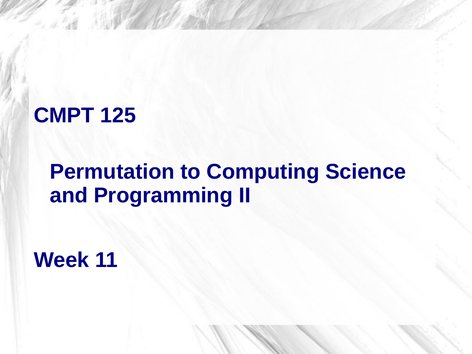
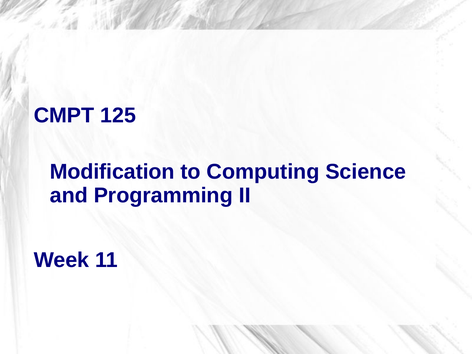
Permutation: Permutation -> Modification (112, 172)
